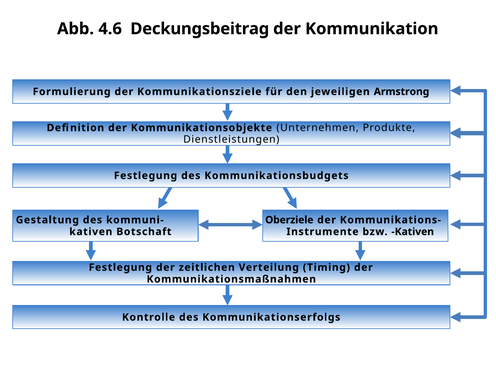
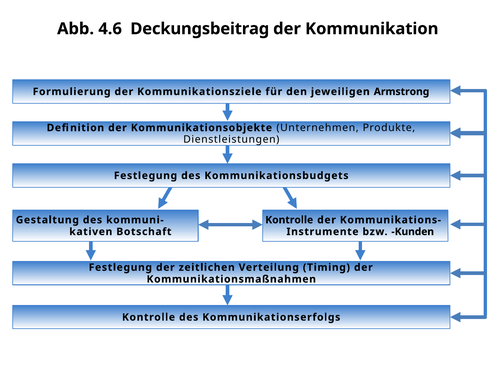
Oberziele: Oberziele -> Kontrolle (289, 220)
bzw Kativen: Kativen -> Kunden (413, 232)
